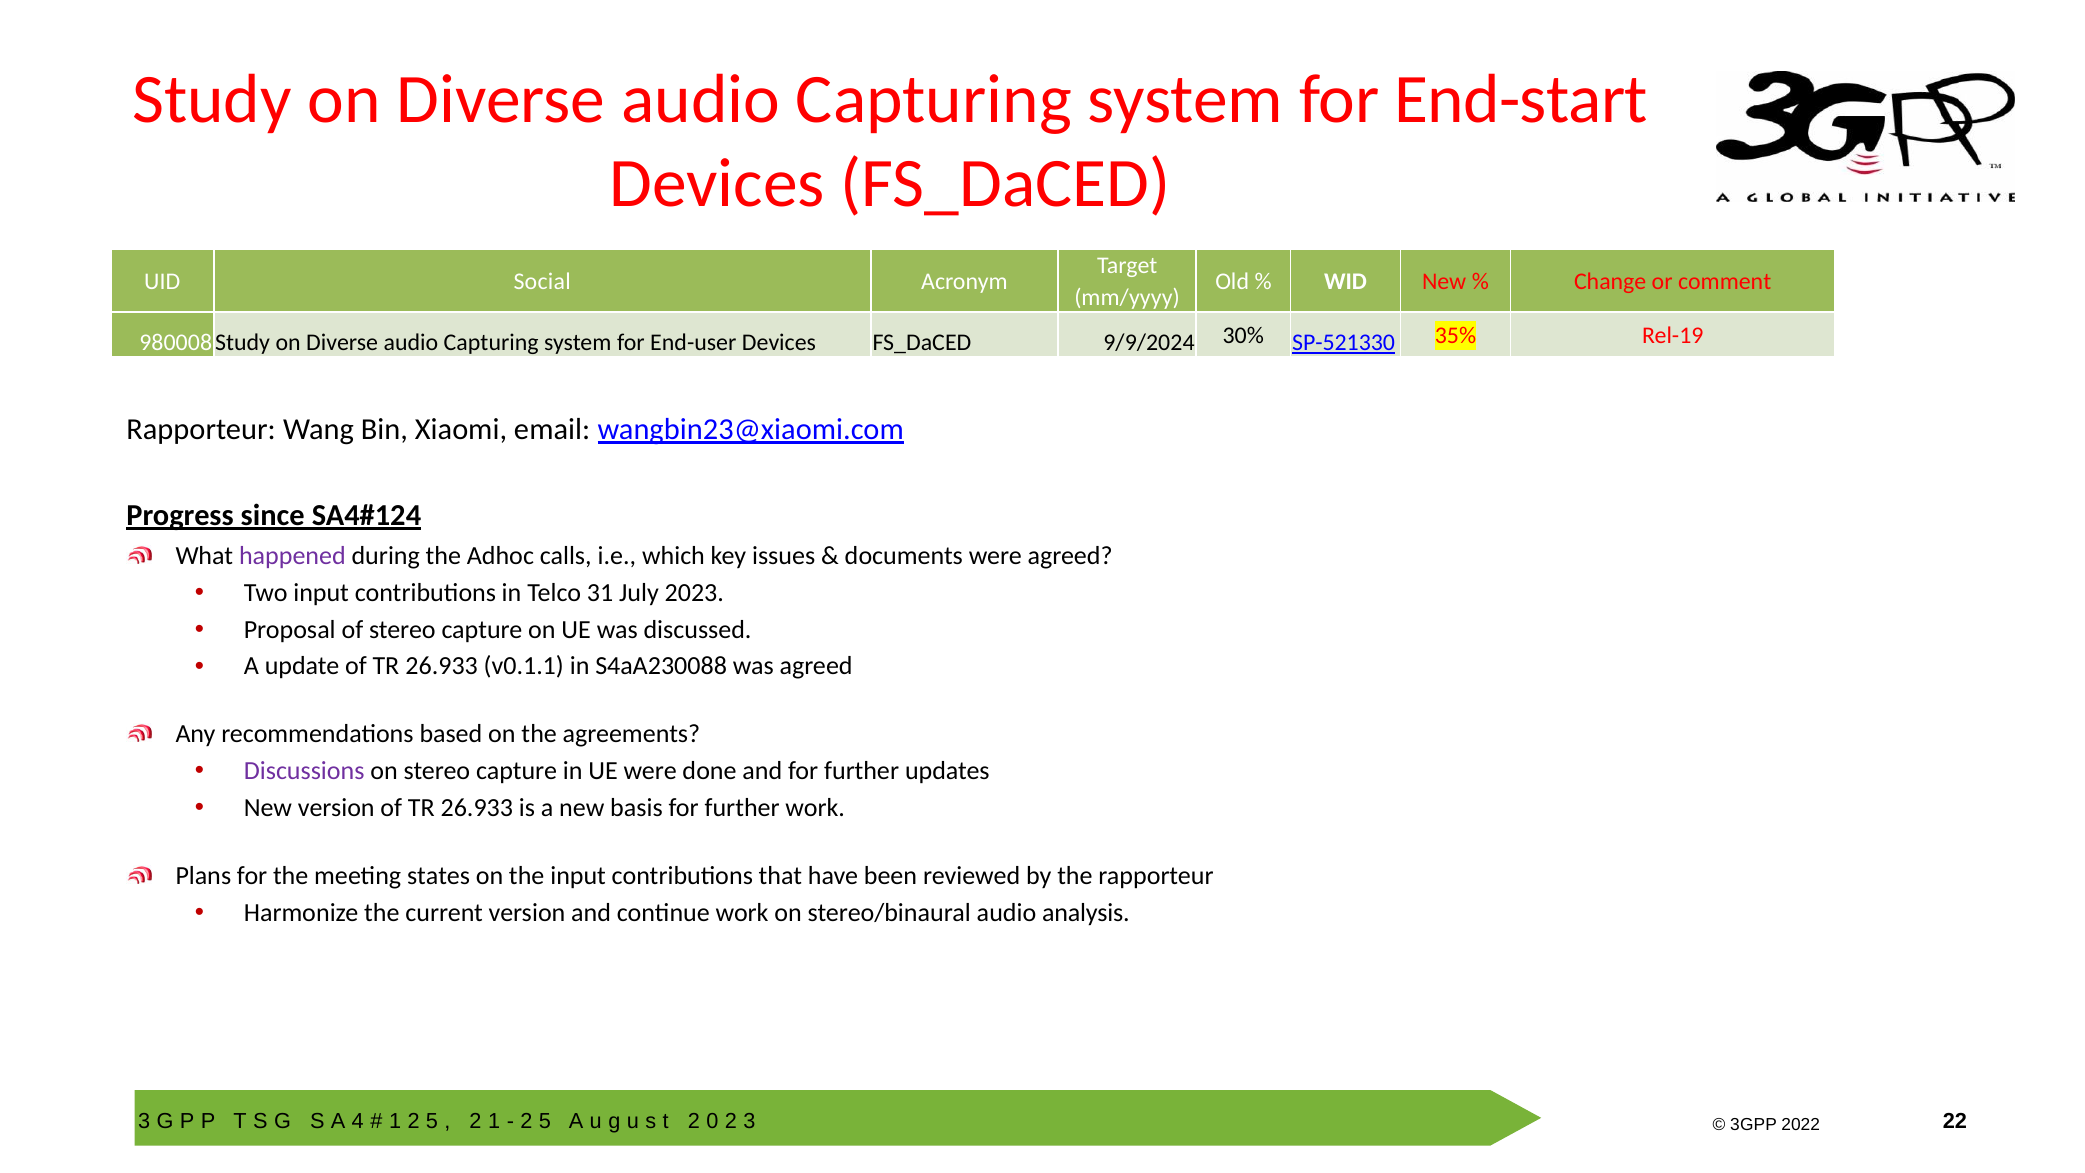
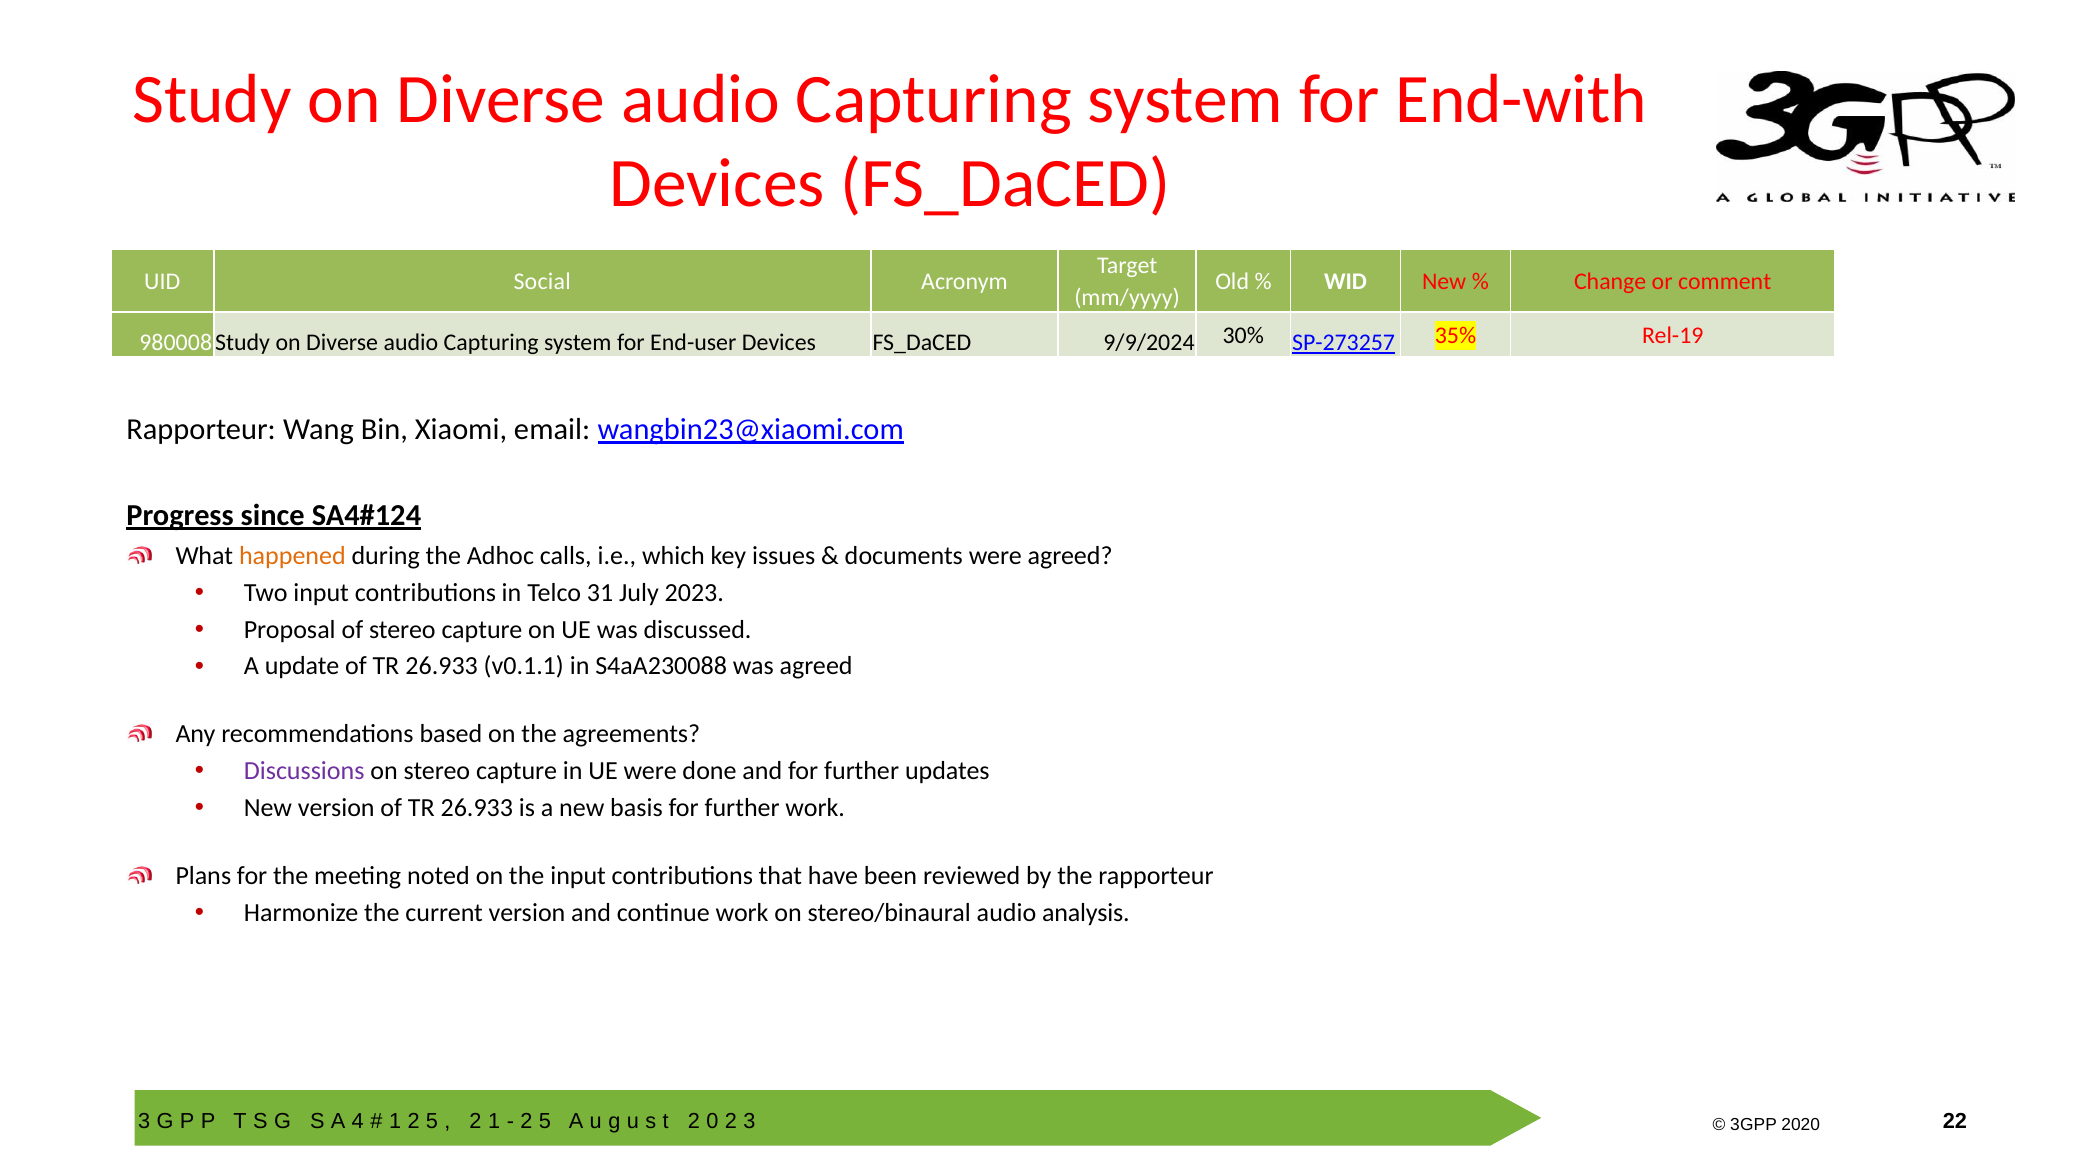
End-start: End-start -> End-with (1521, 100)
SP-521330: SP-521330 -> SP-273257 (1344, 343)
happened colour: purple -> orange (292, 555)
states: states -> noted (438, 876)
2022: 2022 -> 2020 (1801, 1124)
